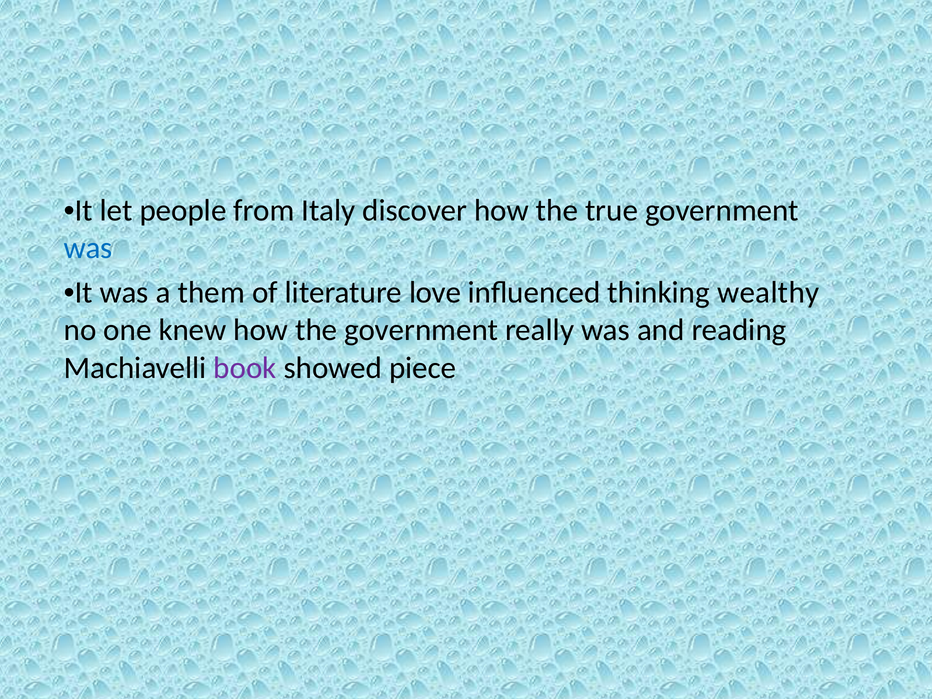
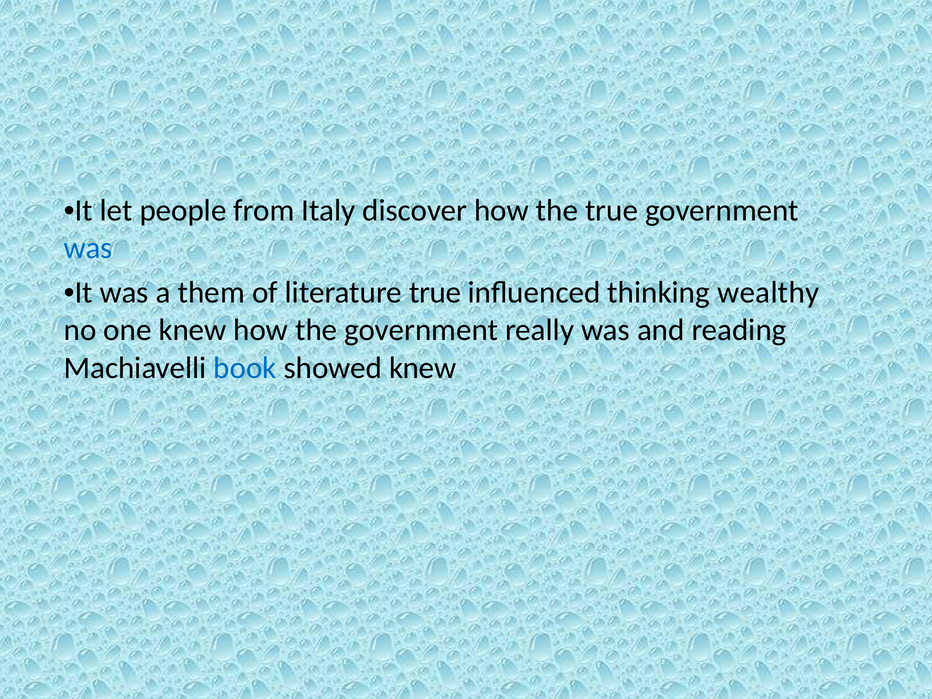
literature love: love -> true (435, 292)
book colour: purple -> blue (245, 368)
showed piece: piece -> knew (423, 368)
